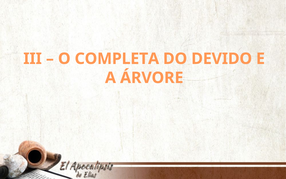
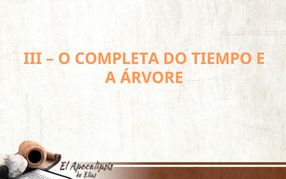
DEVIDO: DEVIDO -> TIEMPO (222, 59)
